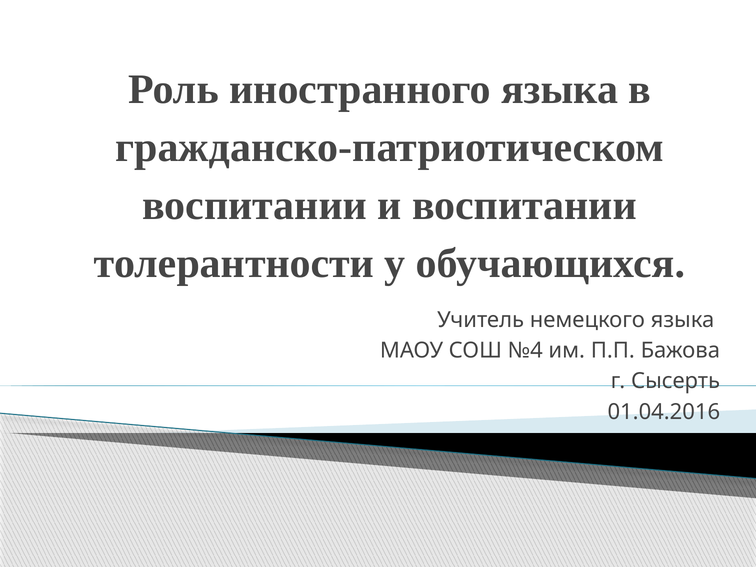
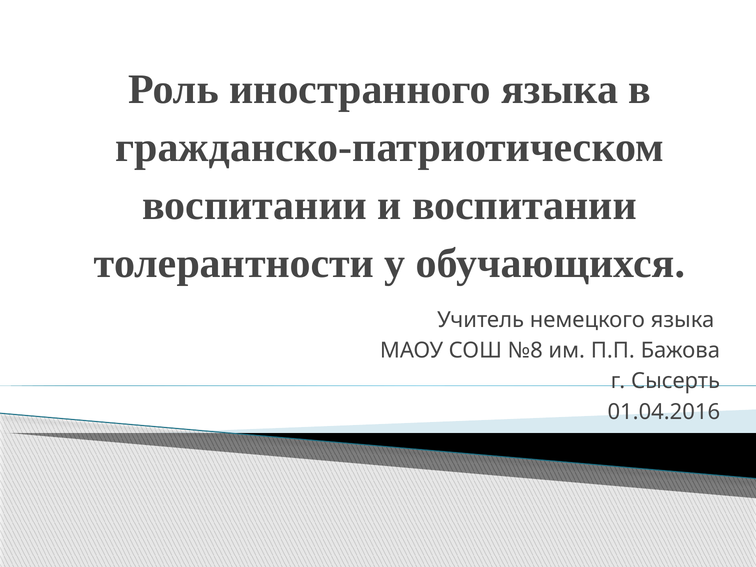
№4: №4 -> №8 (525, 351)
